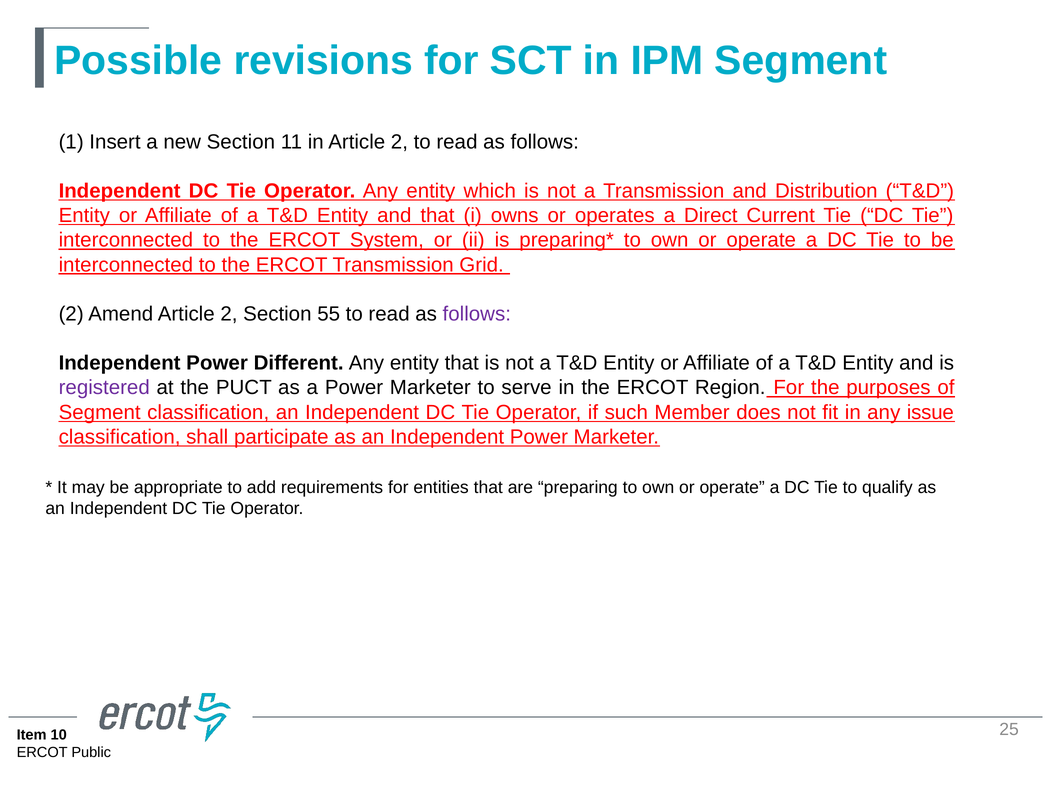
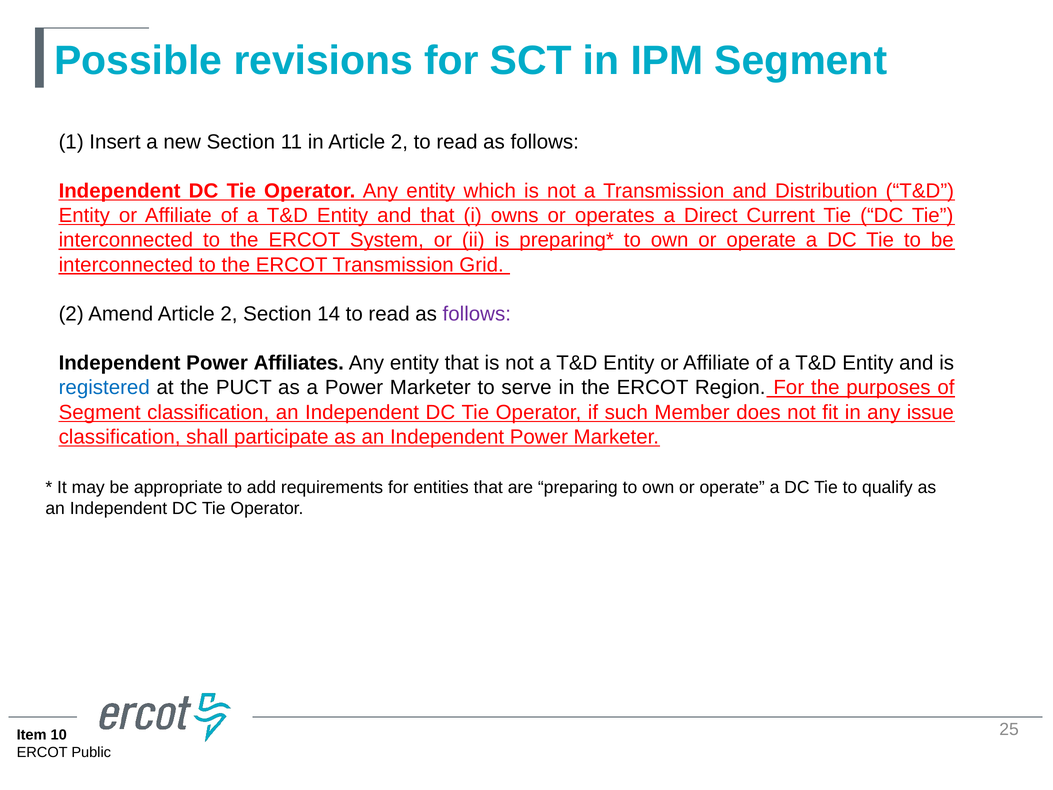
55: 55 -> 14 (329, 314)
Different: Different -> Affiliates (299, 363)
registered colour: purple -> blue (104, 388)
